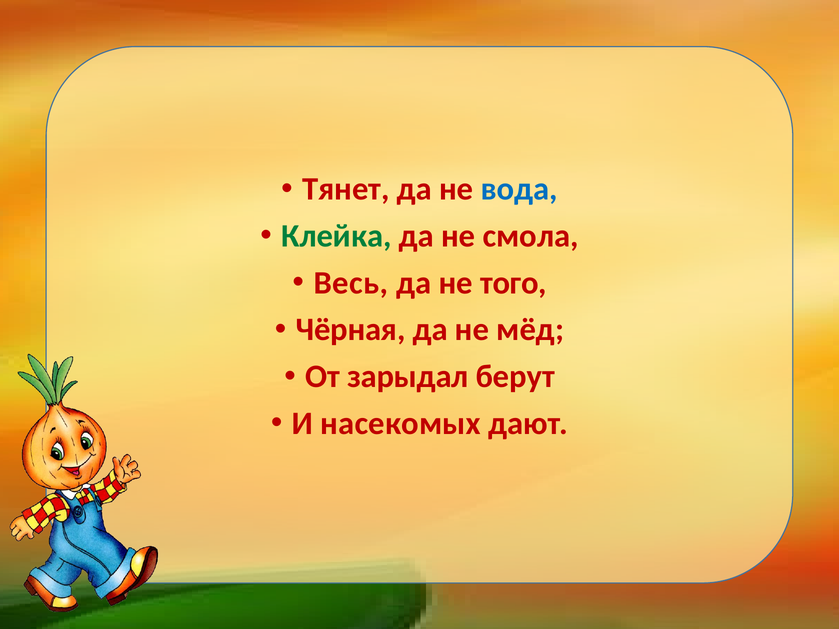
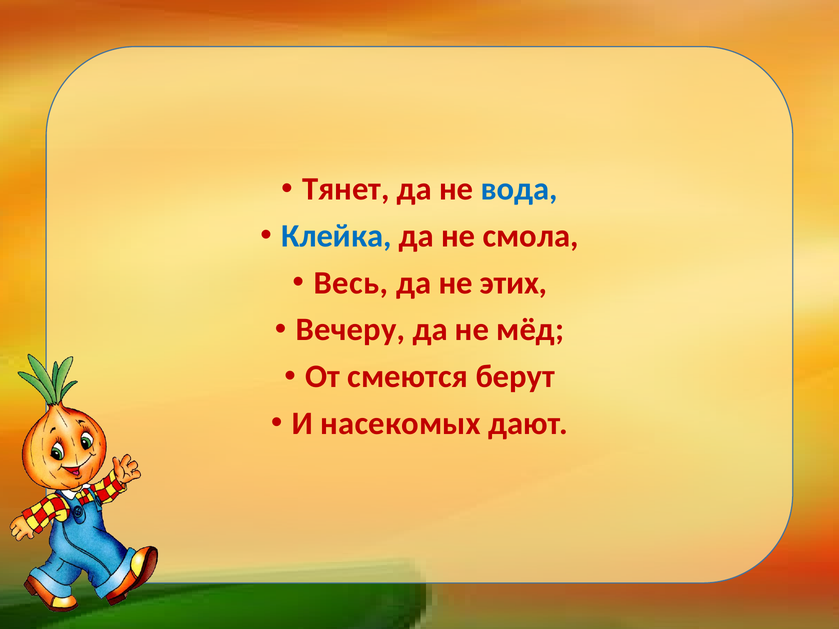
Клейка colour: green -> blue (336, 236)
того: того -> этих (514, 283)
Чёрная: Чёрная -> Вечеру (350, 330)
зарыдал: зарыдал -> смеются (408, 377)
